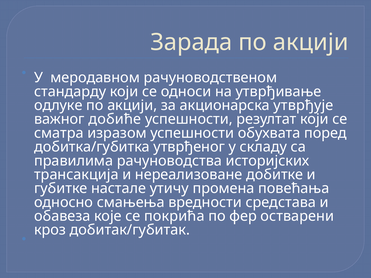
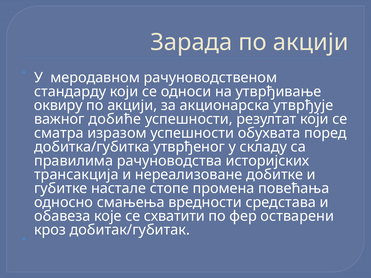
одлуке: одлуке -> оквиру (58, 105)
утичу: утичу -> стопе (169, 189)
покрића: покрића -> схватити (174, 216)
